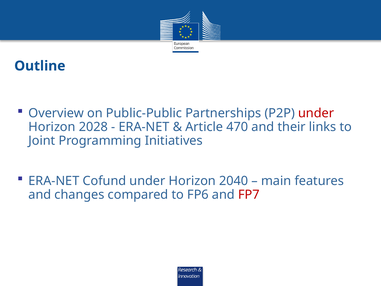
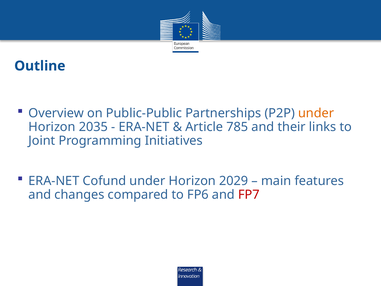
under colour: red -> orange (316, 113)
2028: 2028 -> 2035 (93, 127)
470: 470 -> 785 (237, 127)
2040: 2040 -> 2029 (234, 181)
